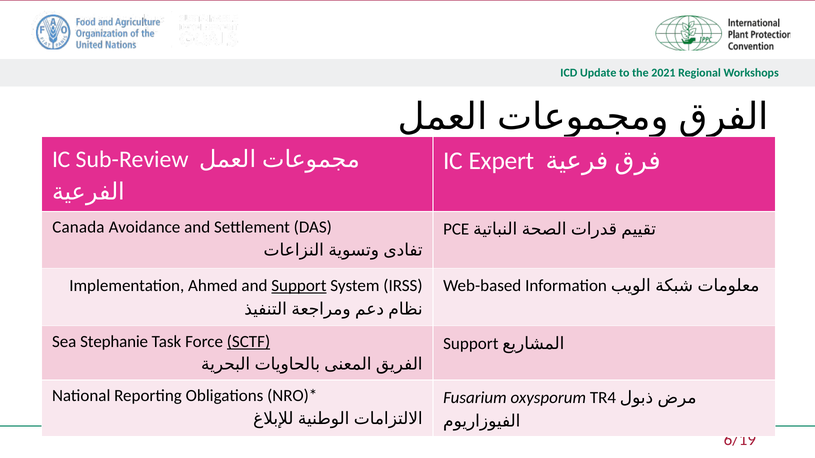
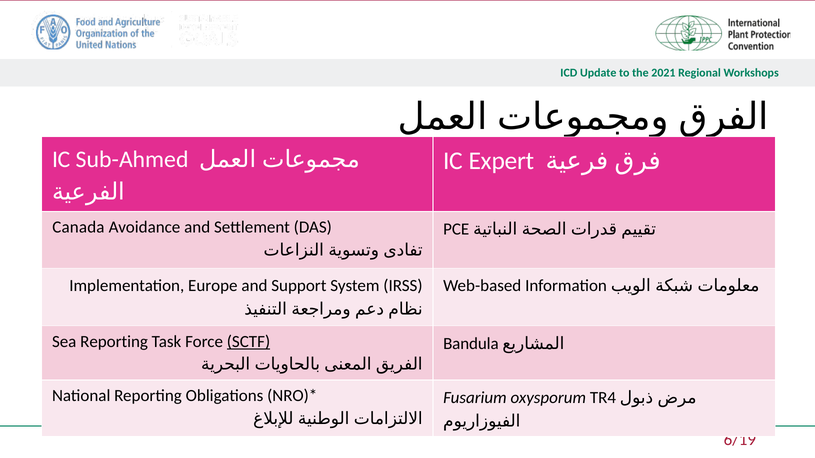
Sub-Review: Sub-Review -> Sub-Ahmed (132, 160)
Ahmed: Ahmed -> Europe (213, 286)
Support underline: present -> none (299, 286)
Sea Stephanie: Stephanie -> Reporting (114, 342)
Support: Support -> Bandula (471, 344)
